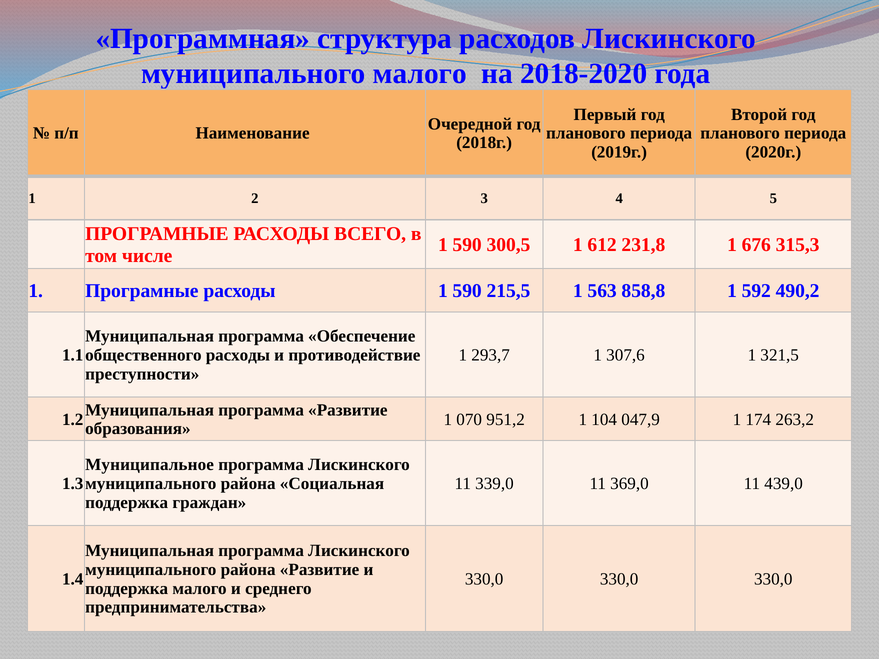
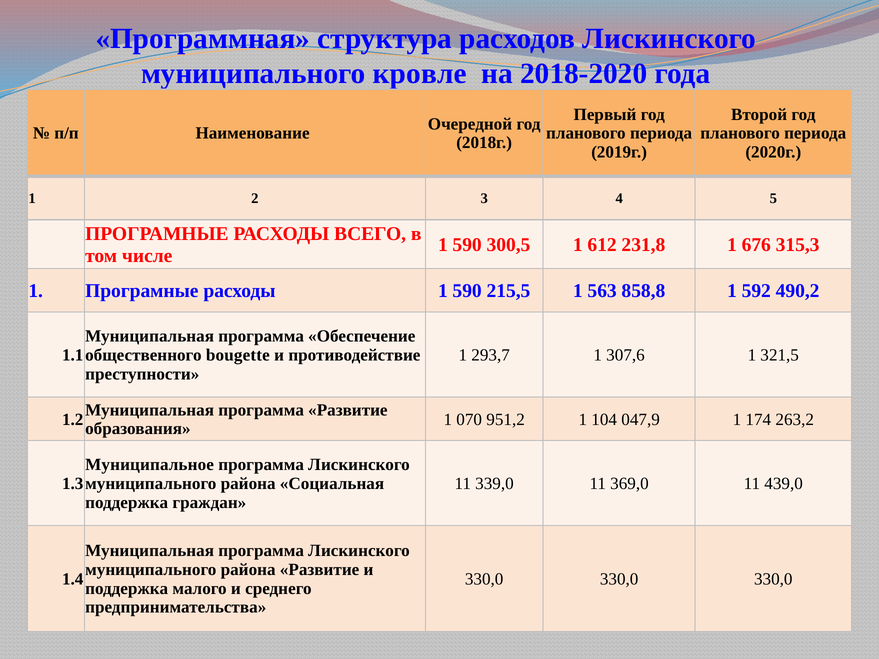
муниципального малого: малого -> кровле (420, 74)
общественного расходы: расходы -> bougette (238, 355)
